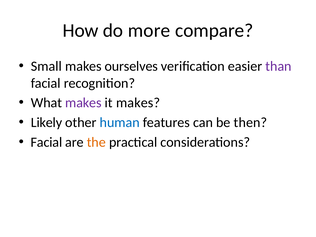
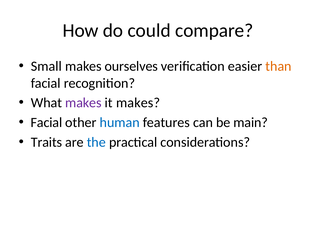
more: more -> could (149, 31)
than colour: purple -> orange (279, 66)
Likely: Likely -> Facial (46, 122)
then: then -> main (251, 122)
Facial: Facial -> Traits (46, 142)
the colour: orange -> blue (96, 142)
